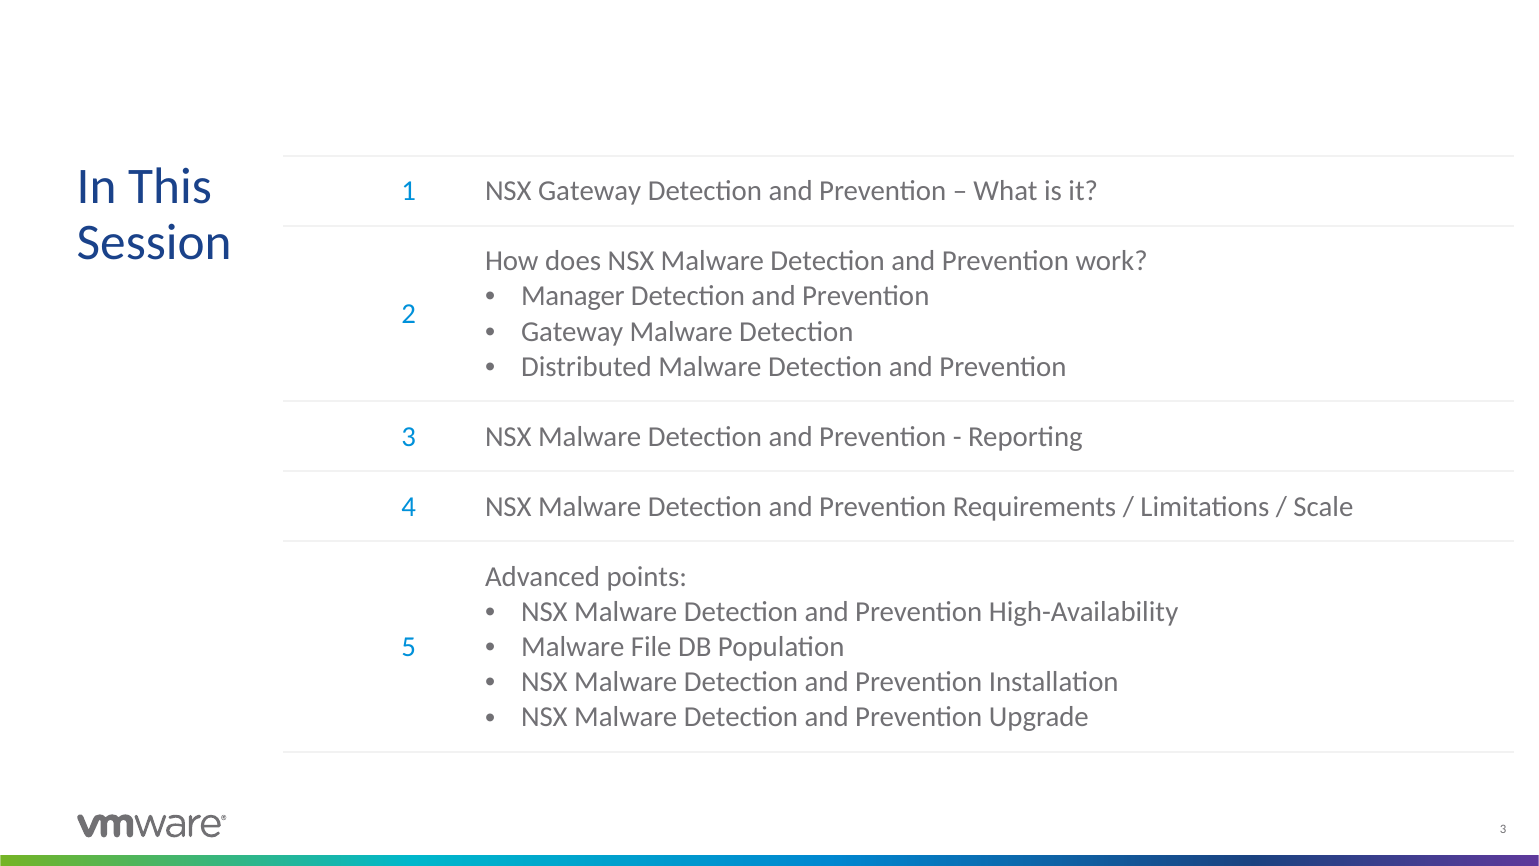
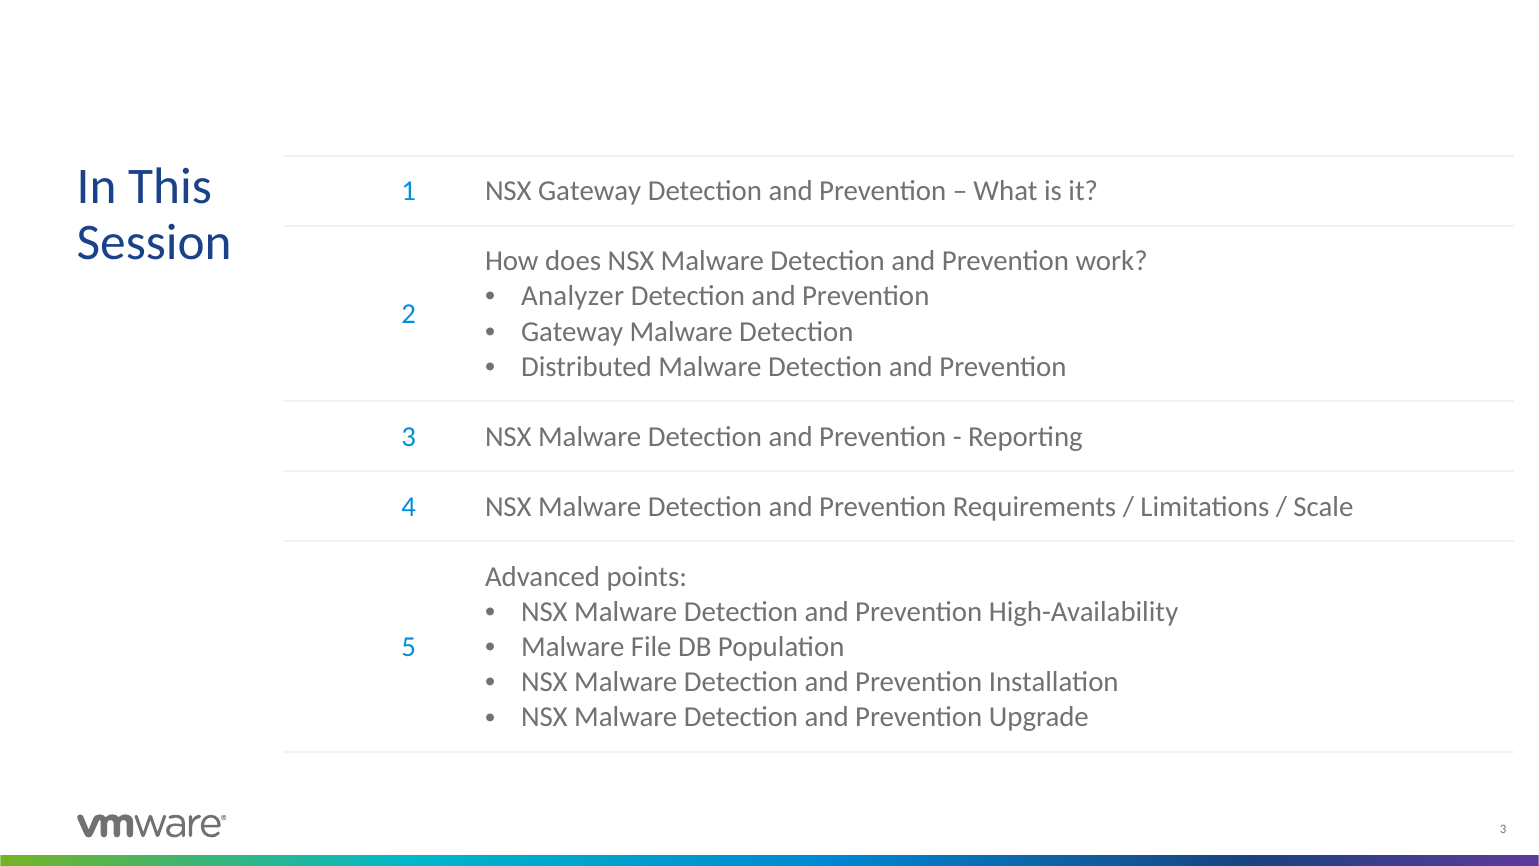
Manager: Manager -> Analyzer (573, 296)
